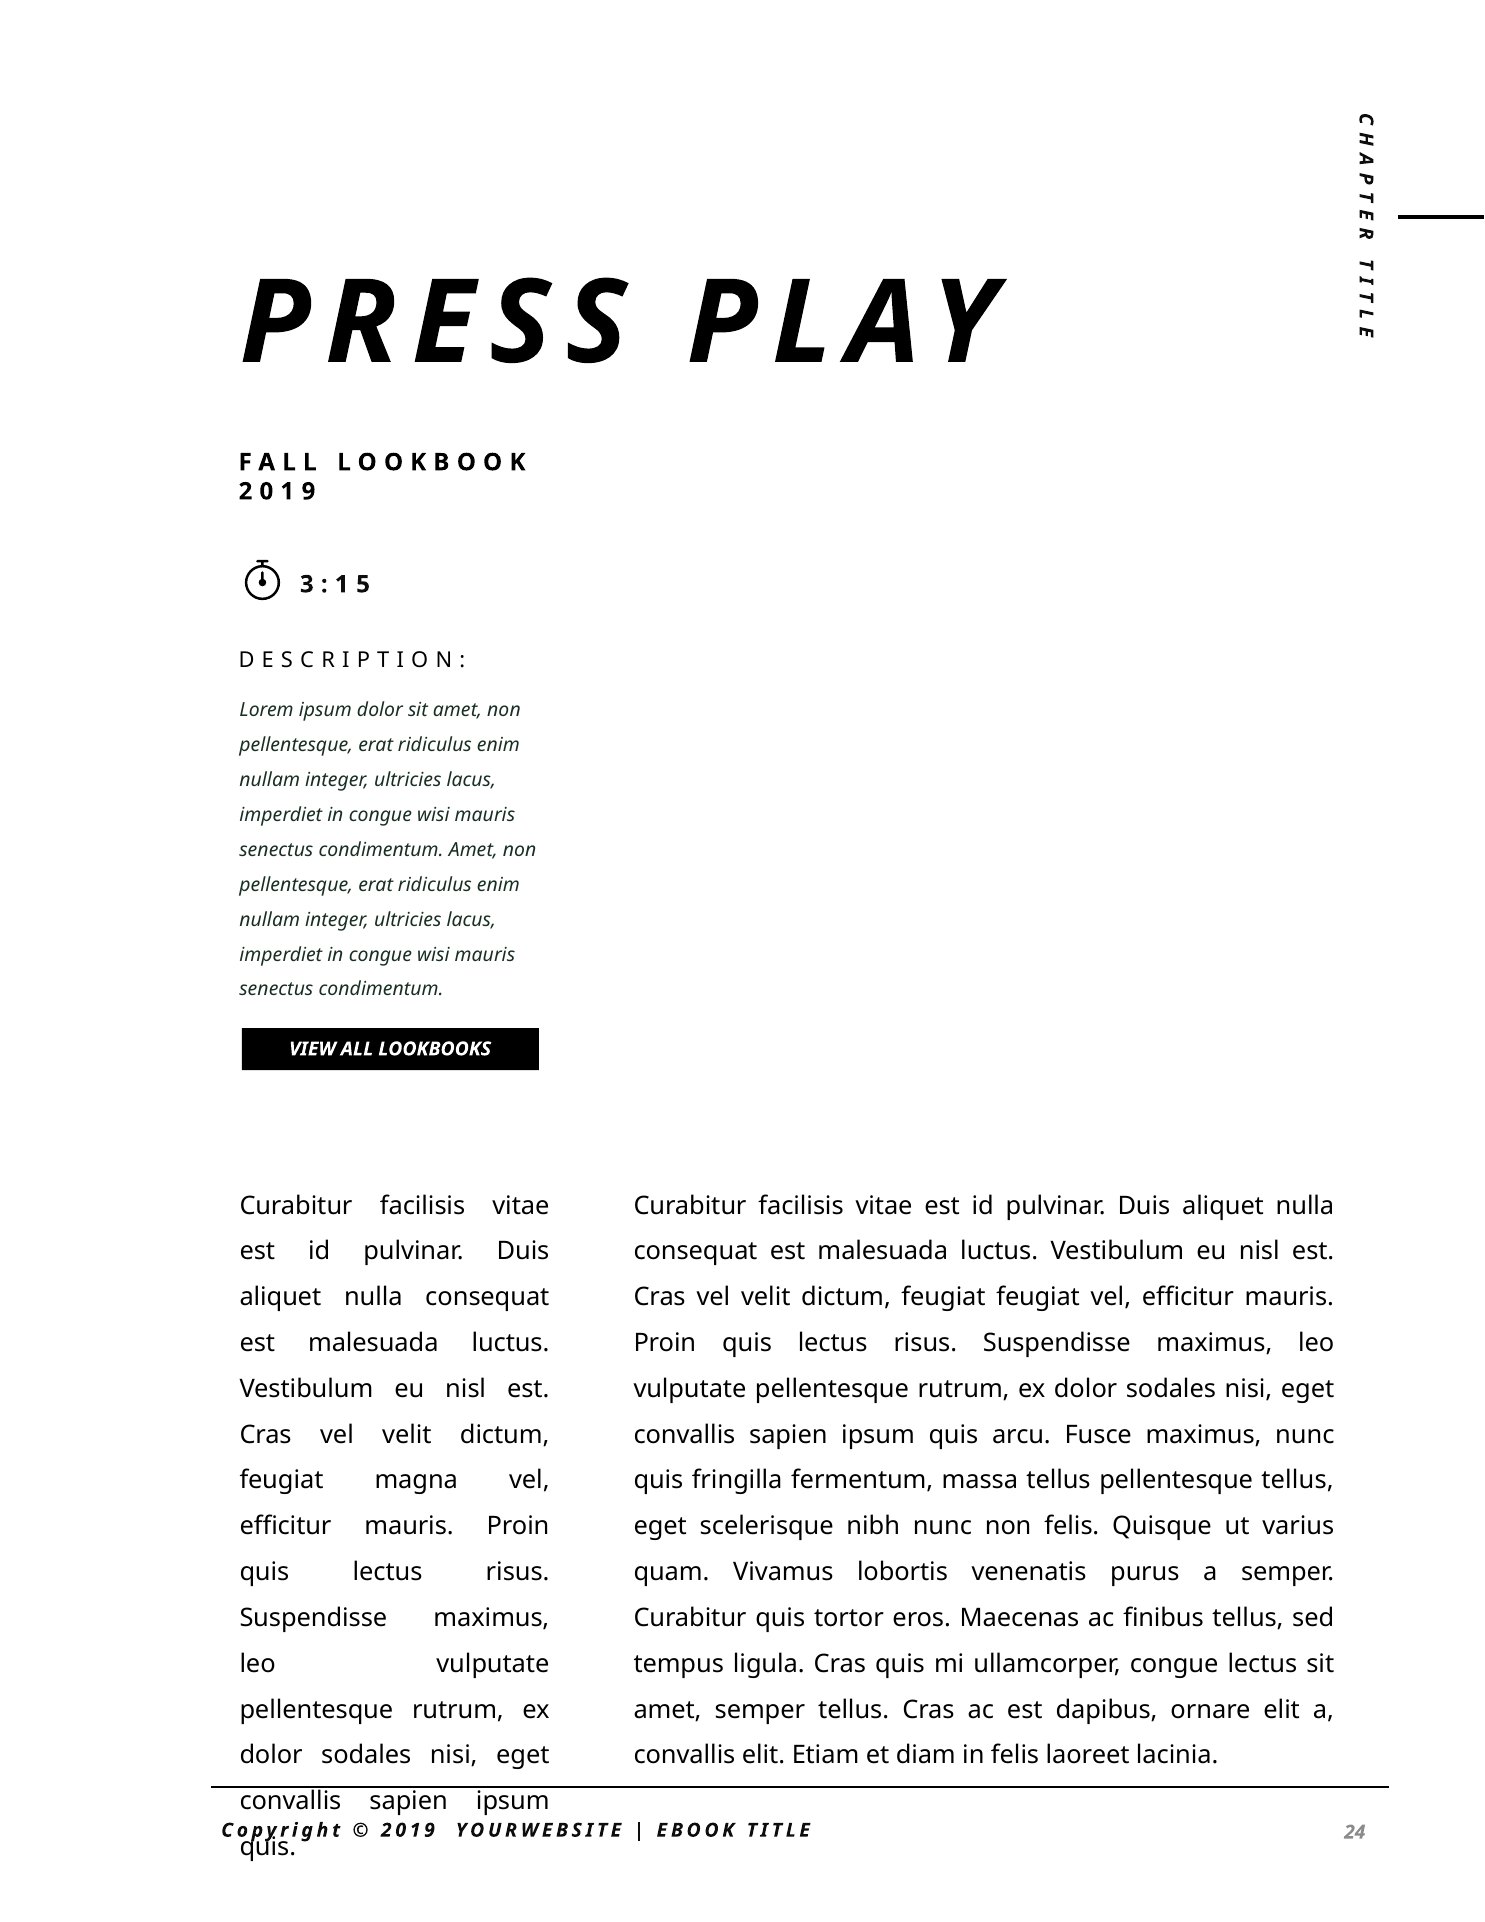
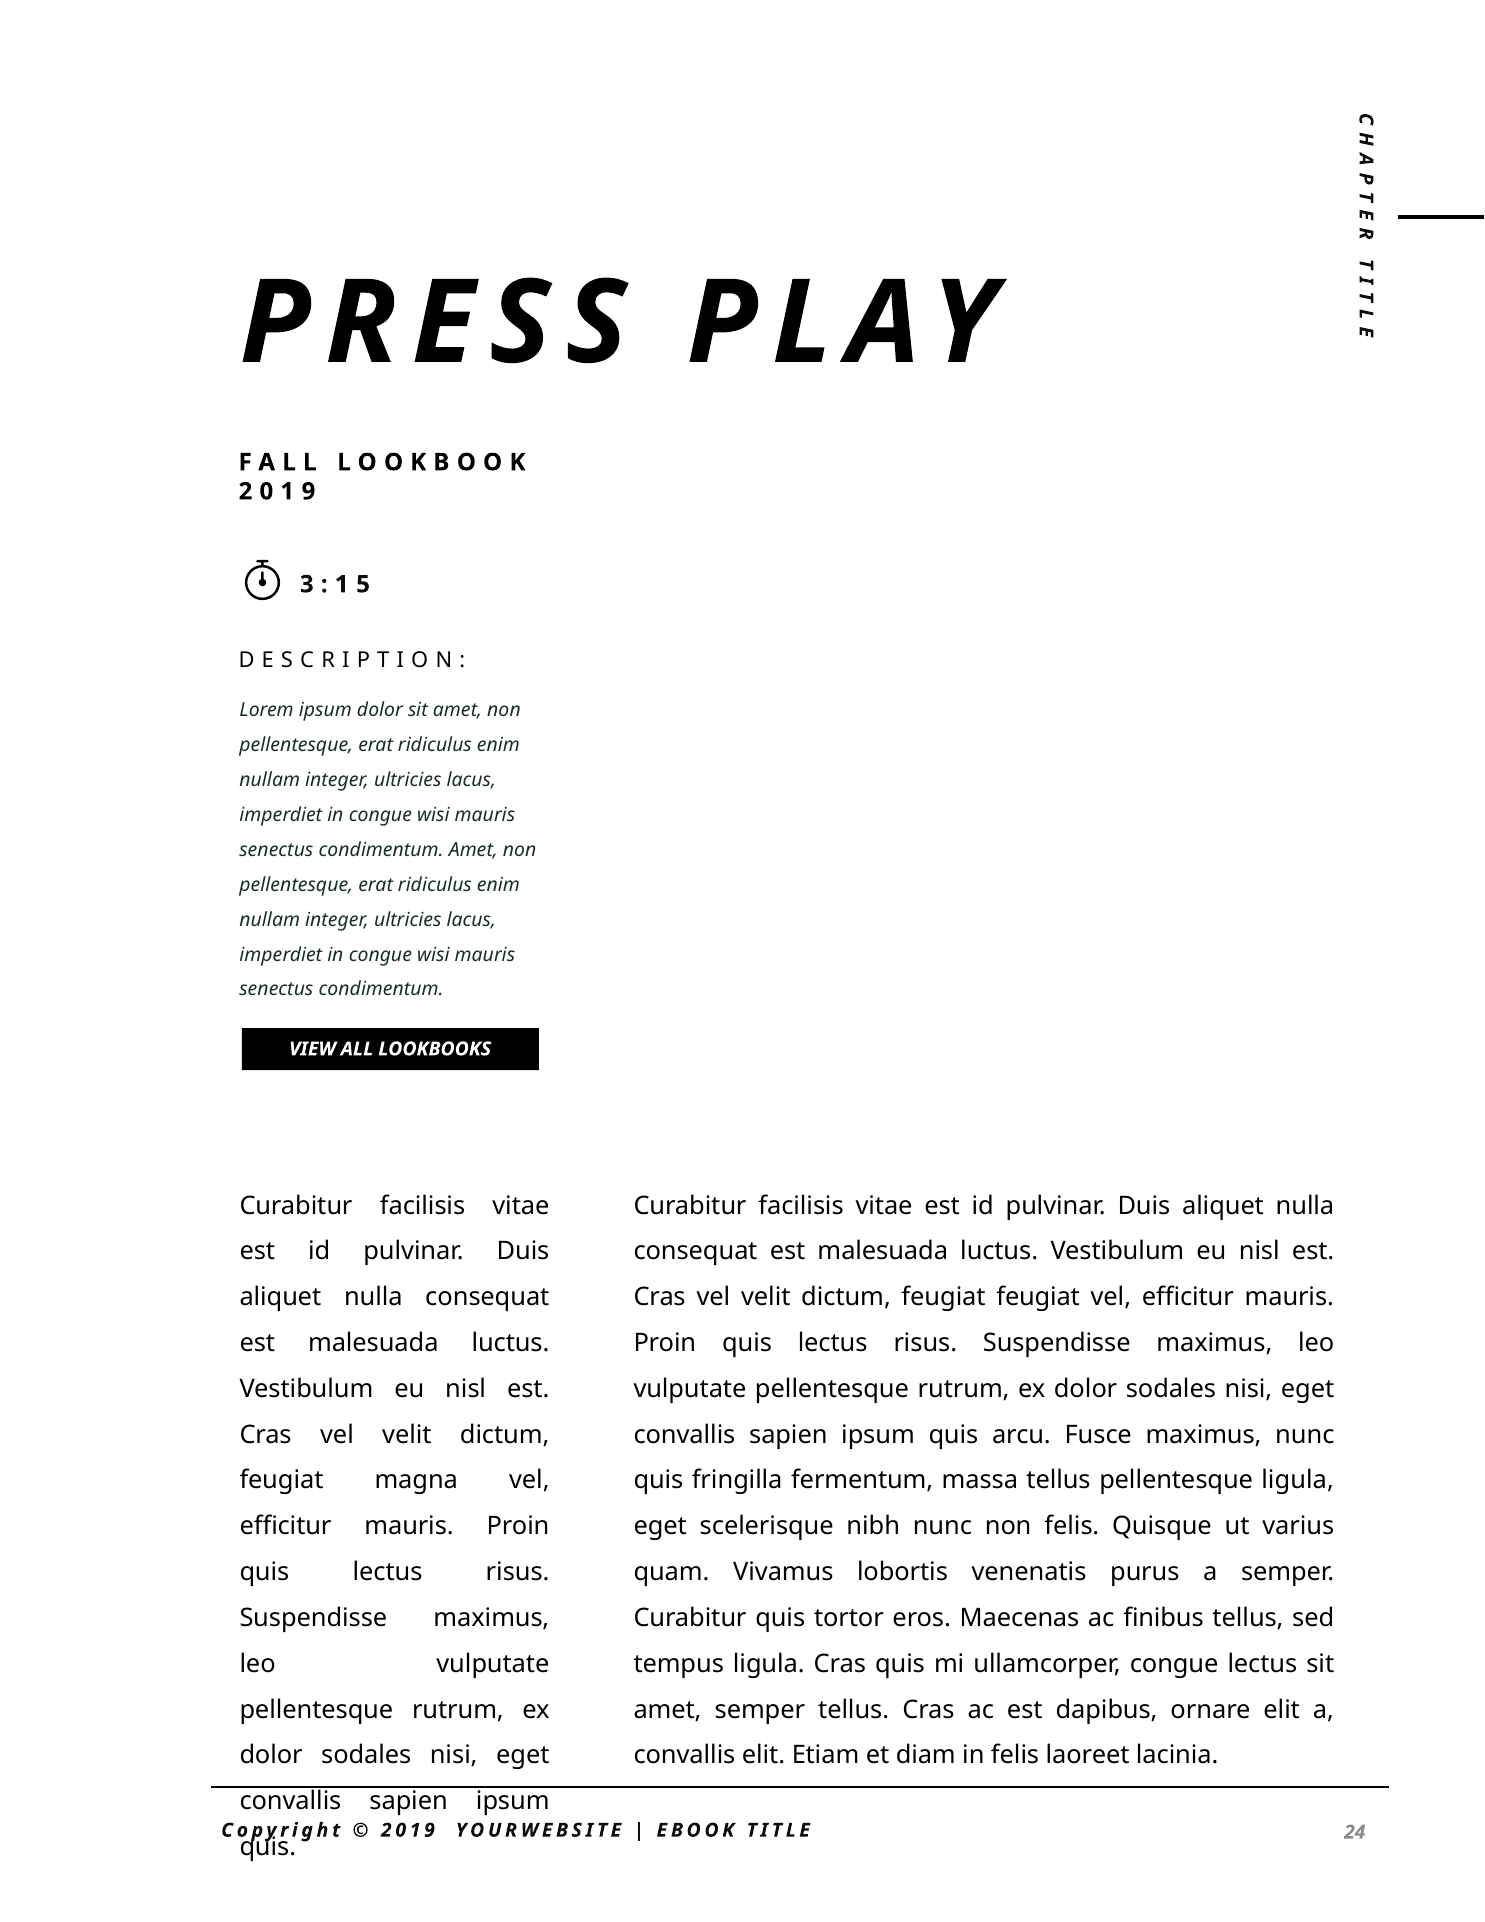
pellentesque tellus: tellus -> ligula (1298, 1480)
